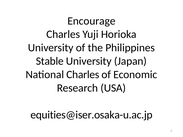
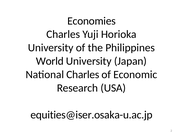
Encourage: Encourage -> Economies (92, 21)
Stable: Stable -> World (50, 61)
